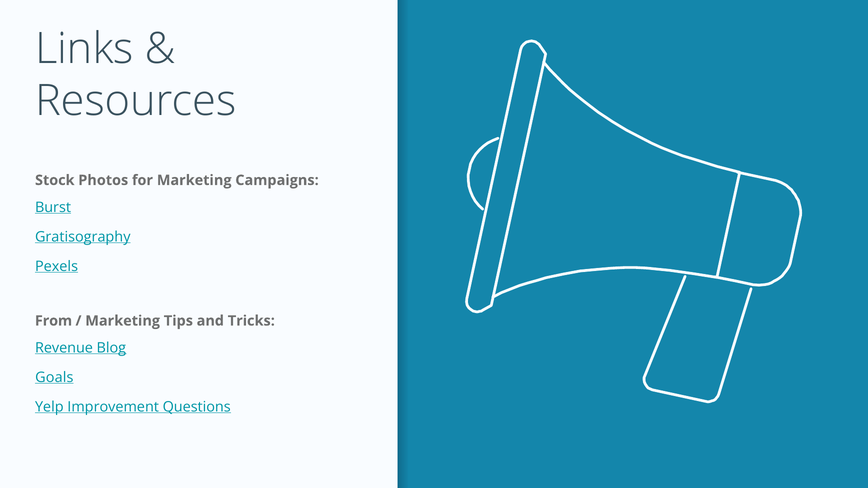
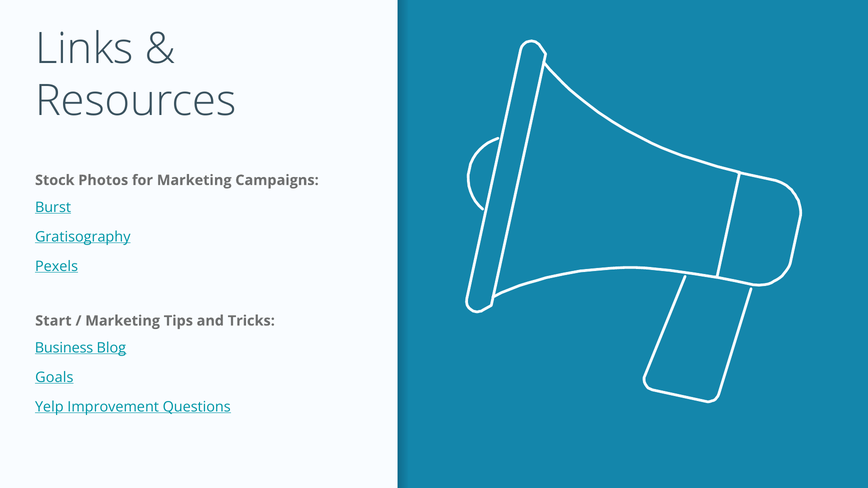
From: From -> Start (53, 321)
Revenue: Revenue -> Business (64, 348)
